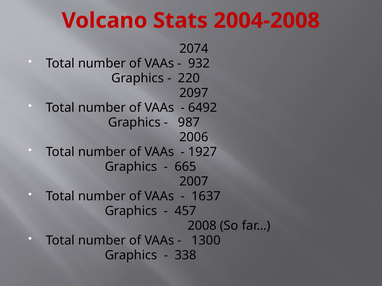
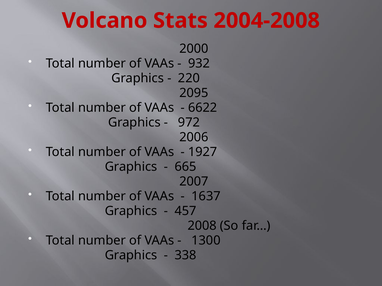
2074: 2074 -> 2000 (194, 49)
2097: 2097 -> 2095 (194, 93)
6492: 6492 -> 6622 (203, 108)
987: 987 -> 972 (189, 123)
